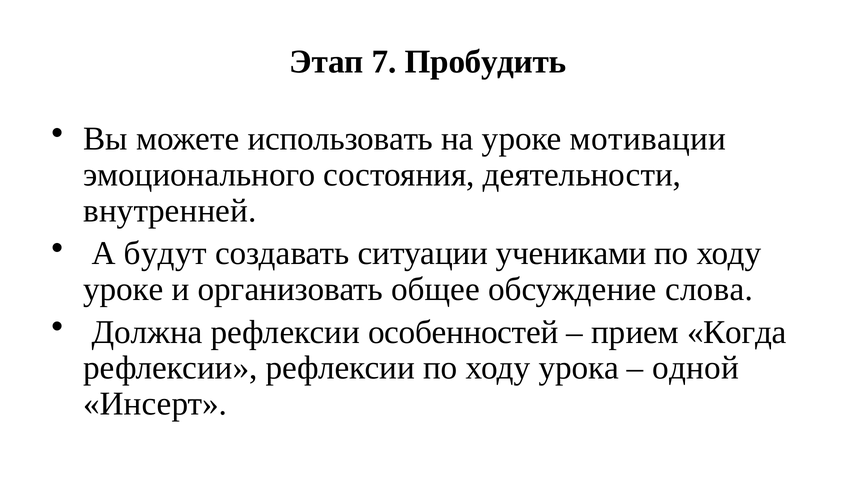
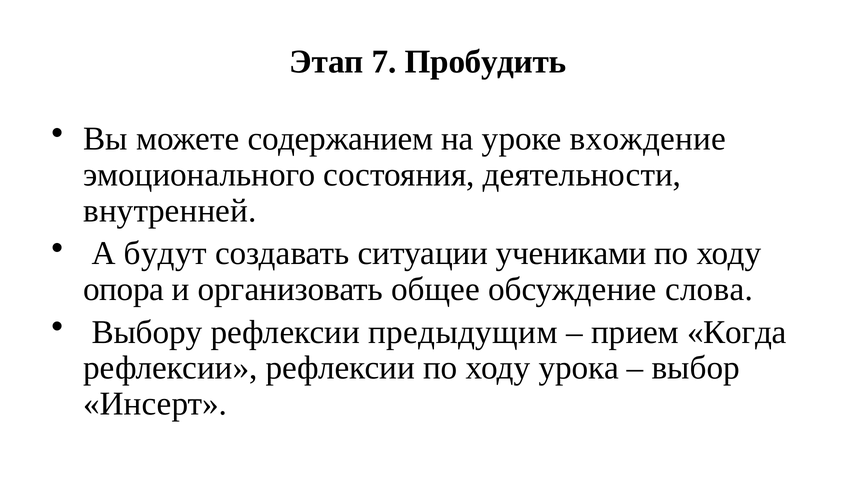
использовать: использовать -> содержанием (340, 139)
мотивации: мотивации -> вхождение (648, 139)
уроке: уроке -> опора (124, 289)
Должна: Должна -> Выбору (147, 332)
особенностей: особенностей -> предыдущим (463, 332)
одной: одной -> выбор (696, 368)
